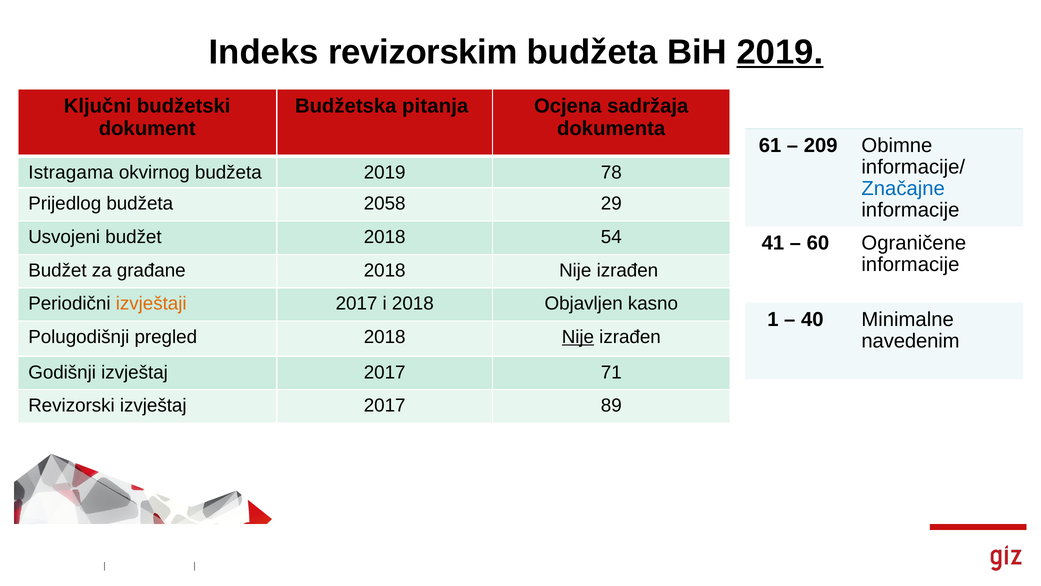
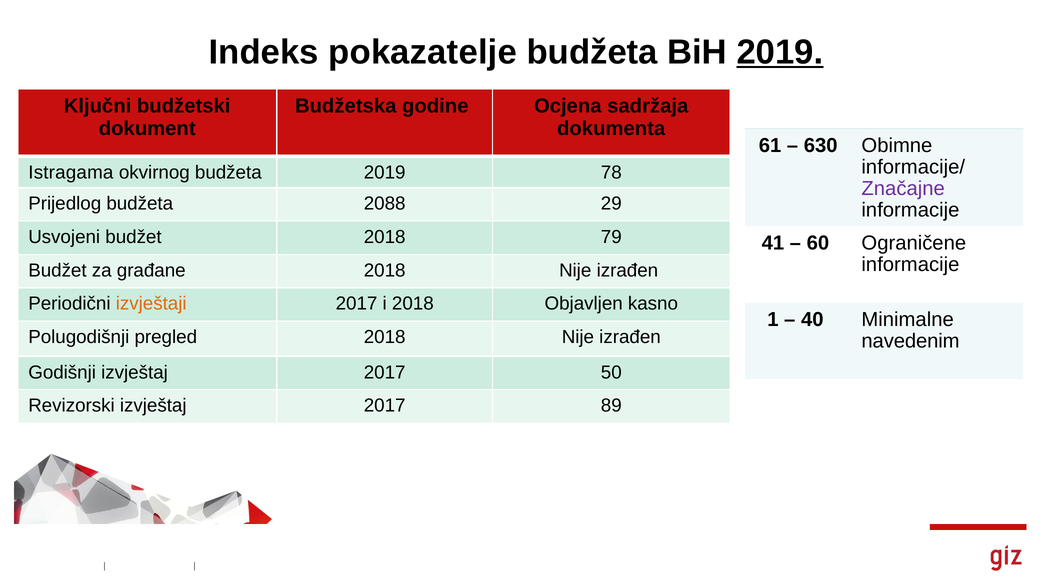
revizorskim: revizorskim -> pokazatelje (423, 52)
pitanja: pitanja -> godine (435, 106)
209: 209 -> 630 (821, 146)
Značajne colour: blue -> purple (903, 188)
2058: 2058 -> 2088 (385, 204)
54: 54 -> 79 (611, 237)
Nije underline: present -> none (578, 337)
71: 71 -> 50 (611, 372)
